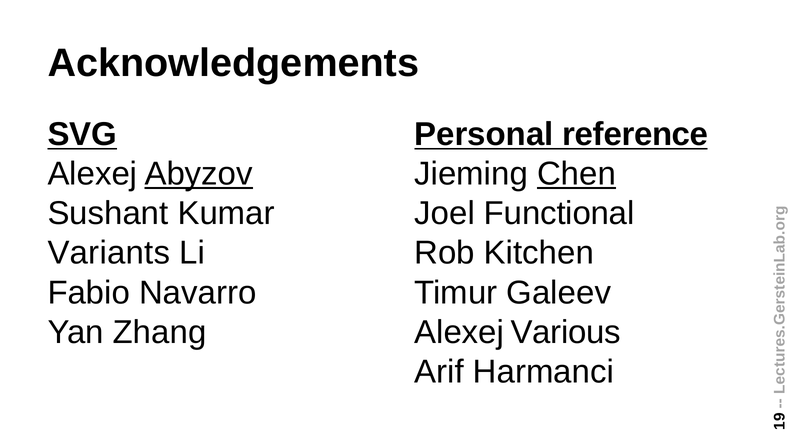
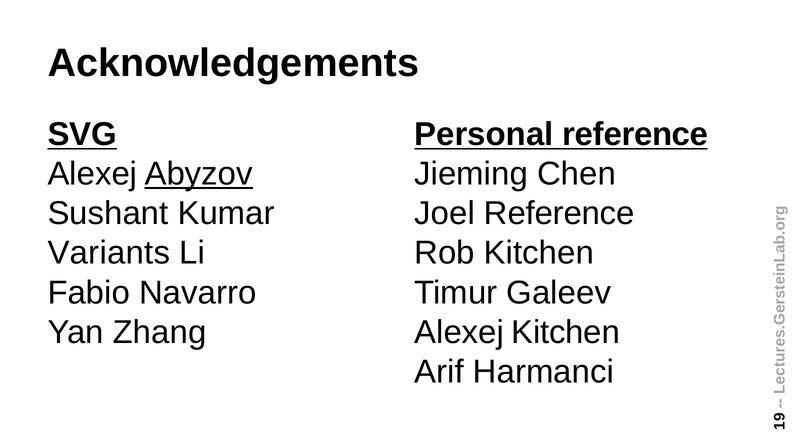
Chen underline: present -> none (576, 174)
Joel Functional: Functional -> Reference (559, 213)
Alexej Various: Various -> Kitchen (566, 332)
